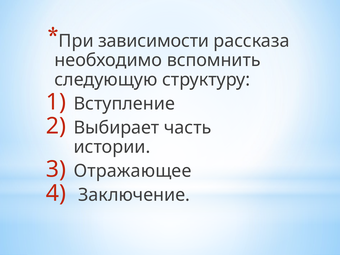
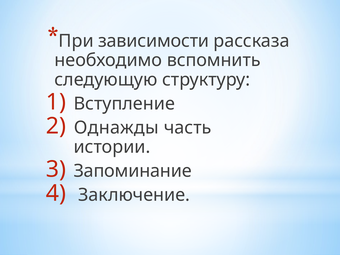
Выбирает: Выбирает -> Однажды (116, 128)
Отражающее: Отражающее -> Запоминание (133, 171)
